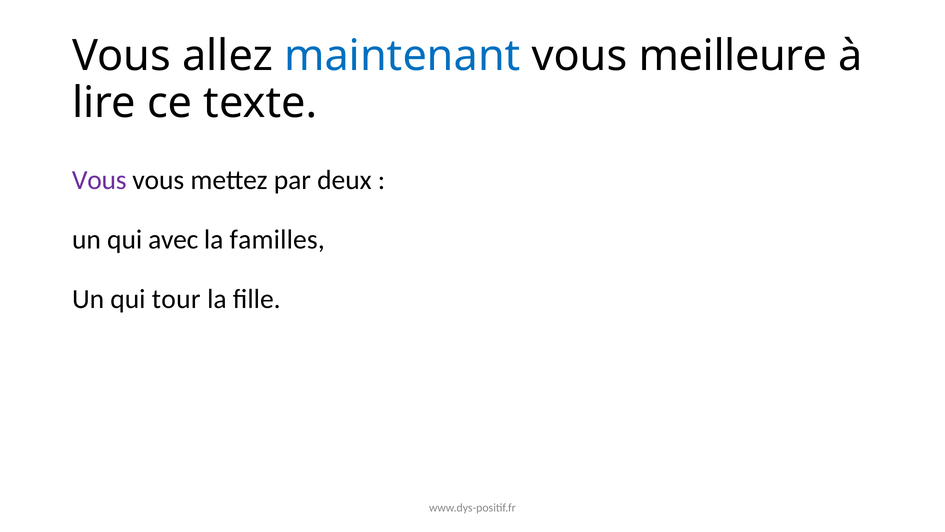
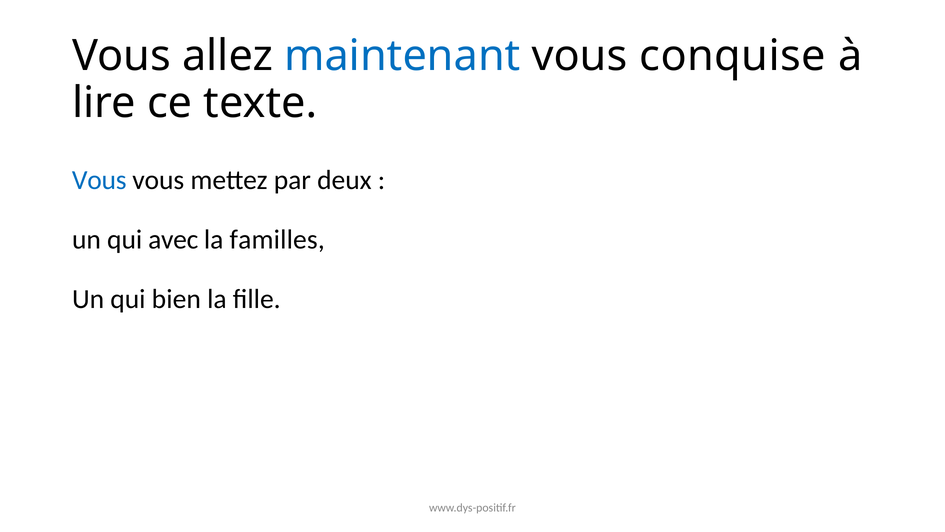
meilleure: meilleure -> conquise (733, 56)
Vous colour: purple -> blue (99, 180)
tour: tour -> bien (176, 299)
